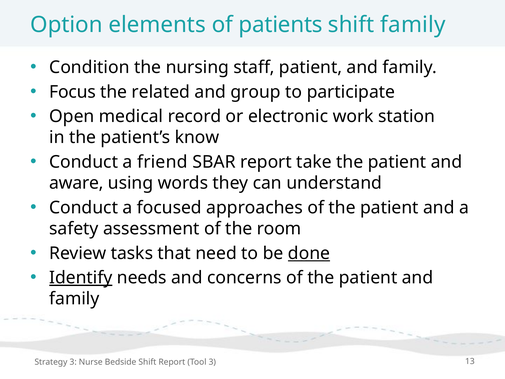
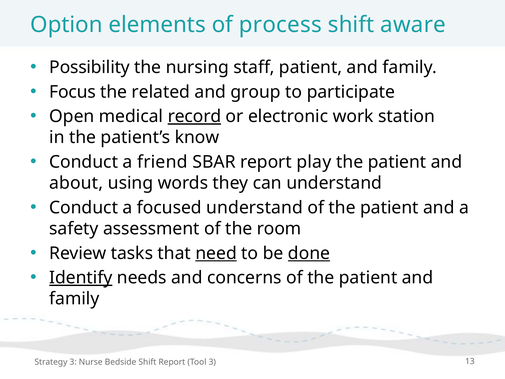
patients: patients -> process (280, 25)
shift family: family -> aware (413, 25)
Condition: Condition -> Possibility (90, 67)
record underline: none -> present (194, 116)
take: take -> play (314, 162)
aware: aware -> about (76, 183)
focused approaches: approaches -> understand (255, 208)
need underline: none -> present (216, 253)
